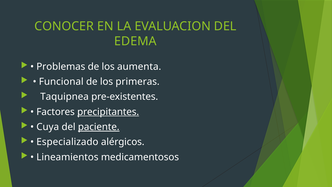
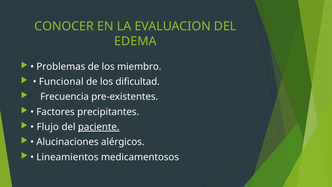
aumenta: aumenta -> miembro (139, 67)
primeras: primeras -> dificultad (138, 82)
Taquipnea: Taquipnea -> Frecuencia (65, 97)
precipitantes underline: present -> none (108, 112)
Cuya: Cuya -> Flujo (48, 127)
Especializado: Especializado -> Alucinaciones (67, 142)
